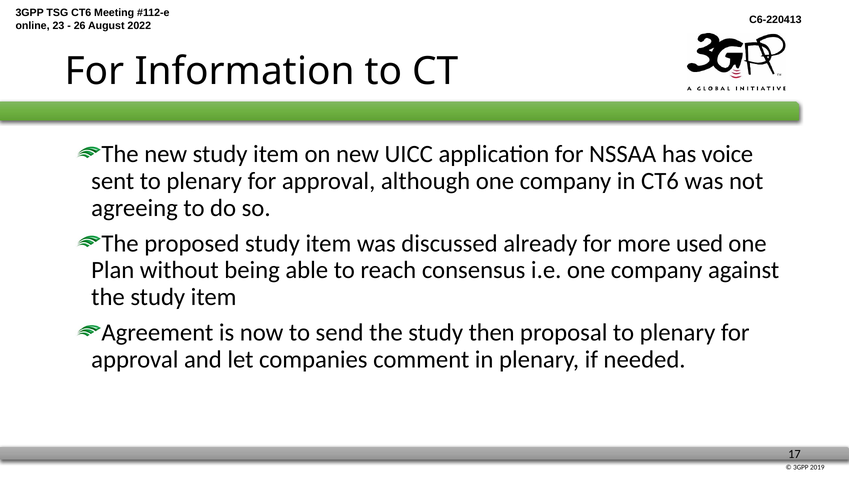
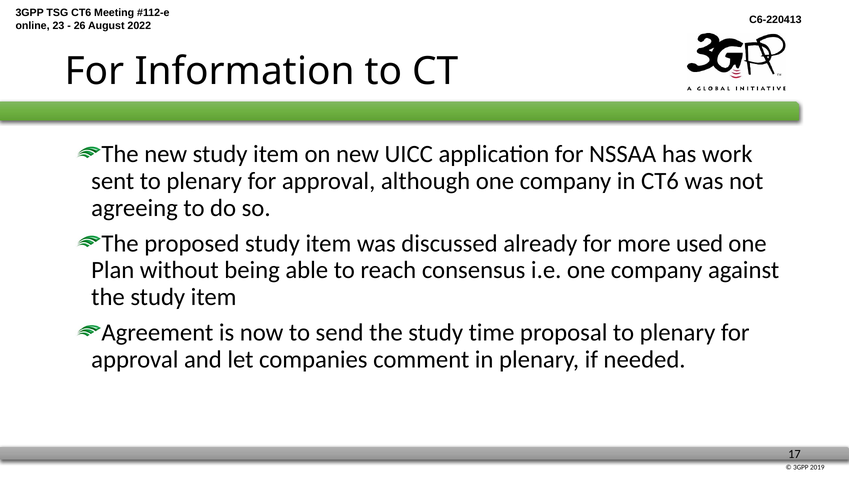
voice: voice -> work (727, 154)
then: then -> time (492, 332)
